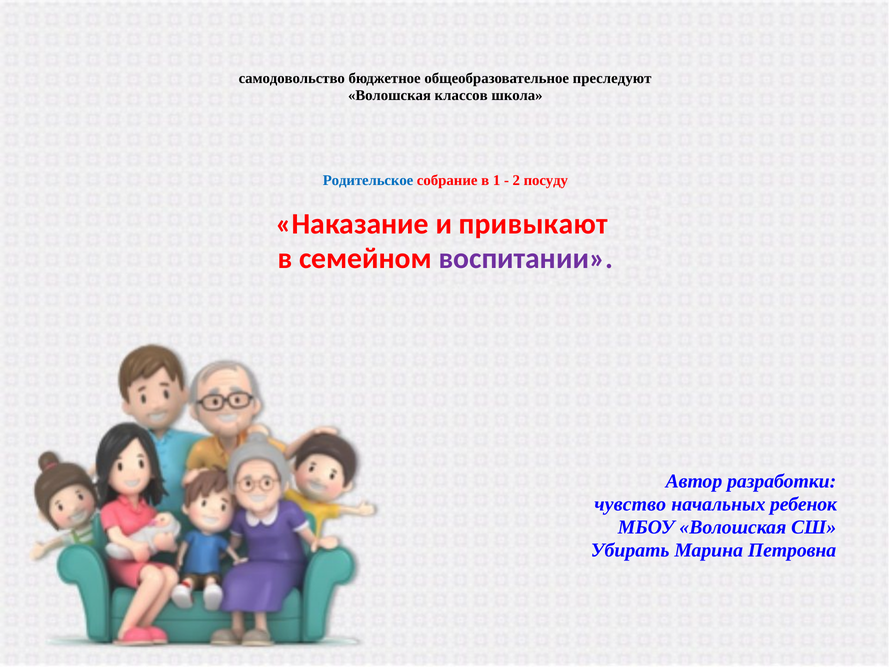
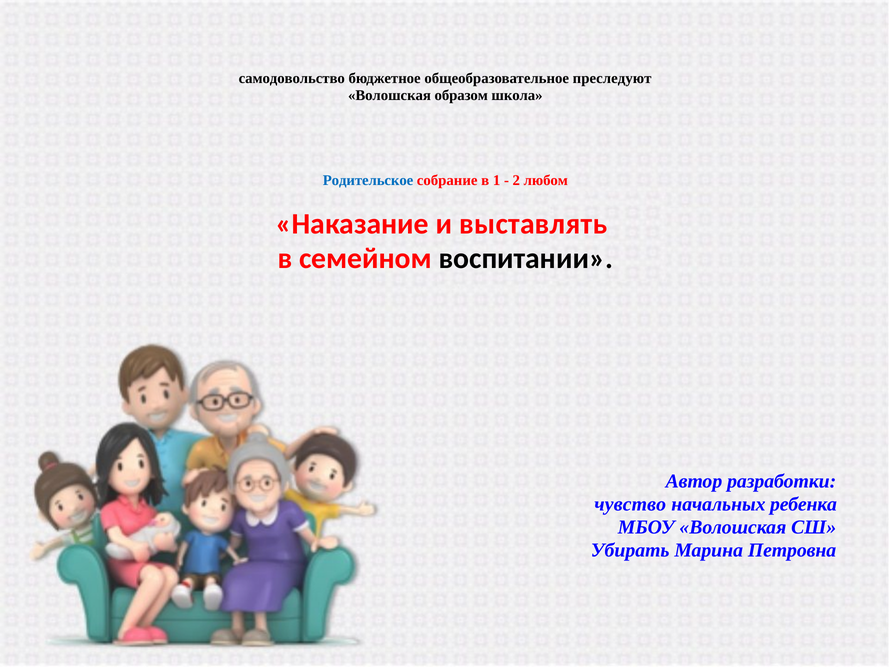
классов: классов -> образом (461, 95)
посуду: посуду -> любом (546, 180)
привыкают: привыкают -> выставлять (533, 224)
воспитании colour: purple -> black (526, 258)
ребенок: ребенок -> ребенка (804, 504)
